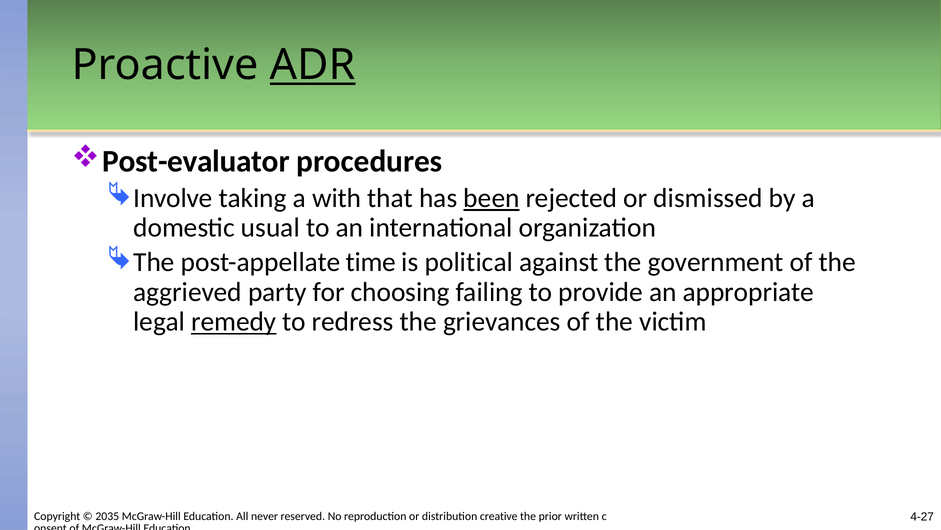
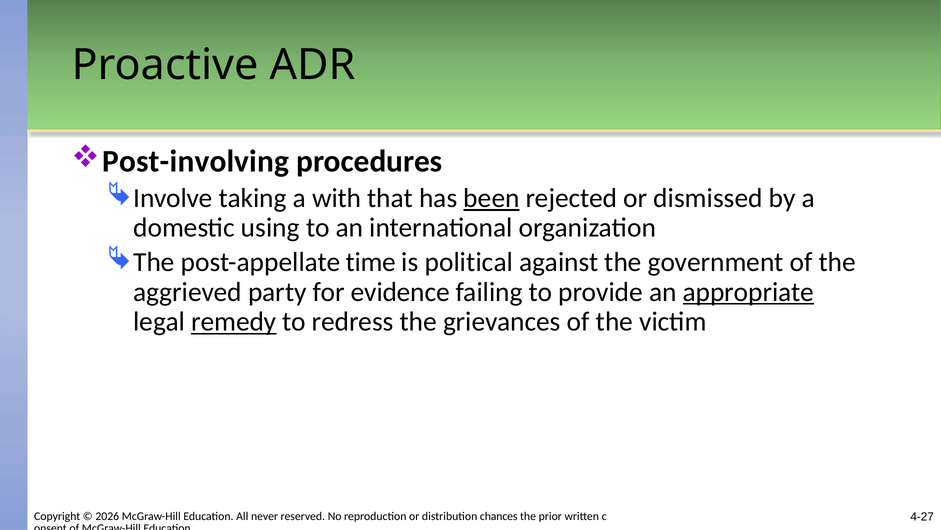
ADR underline: present -> none (313, 65)
Post-evaluator: Post-evaluator -> Post-involving (196, 161)
usual: usual -> using (270, 228)
choosing: choosing -> evidence (400, 292)
appropriate underline: none -> present (748, 292)
2035: 2035 -> 2026 (107, 516)
creative: creative -> chances (499, 516)
